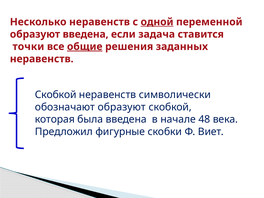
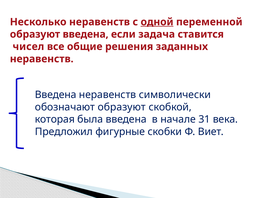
точки: точки -> чисел (28, 47)
общие underline: present -> none (85, 47)
Скобкой: Скобкой -> Введена (56, 95)
48: 48 -> 31 (204, 119)
